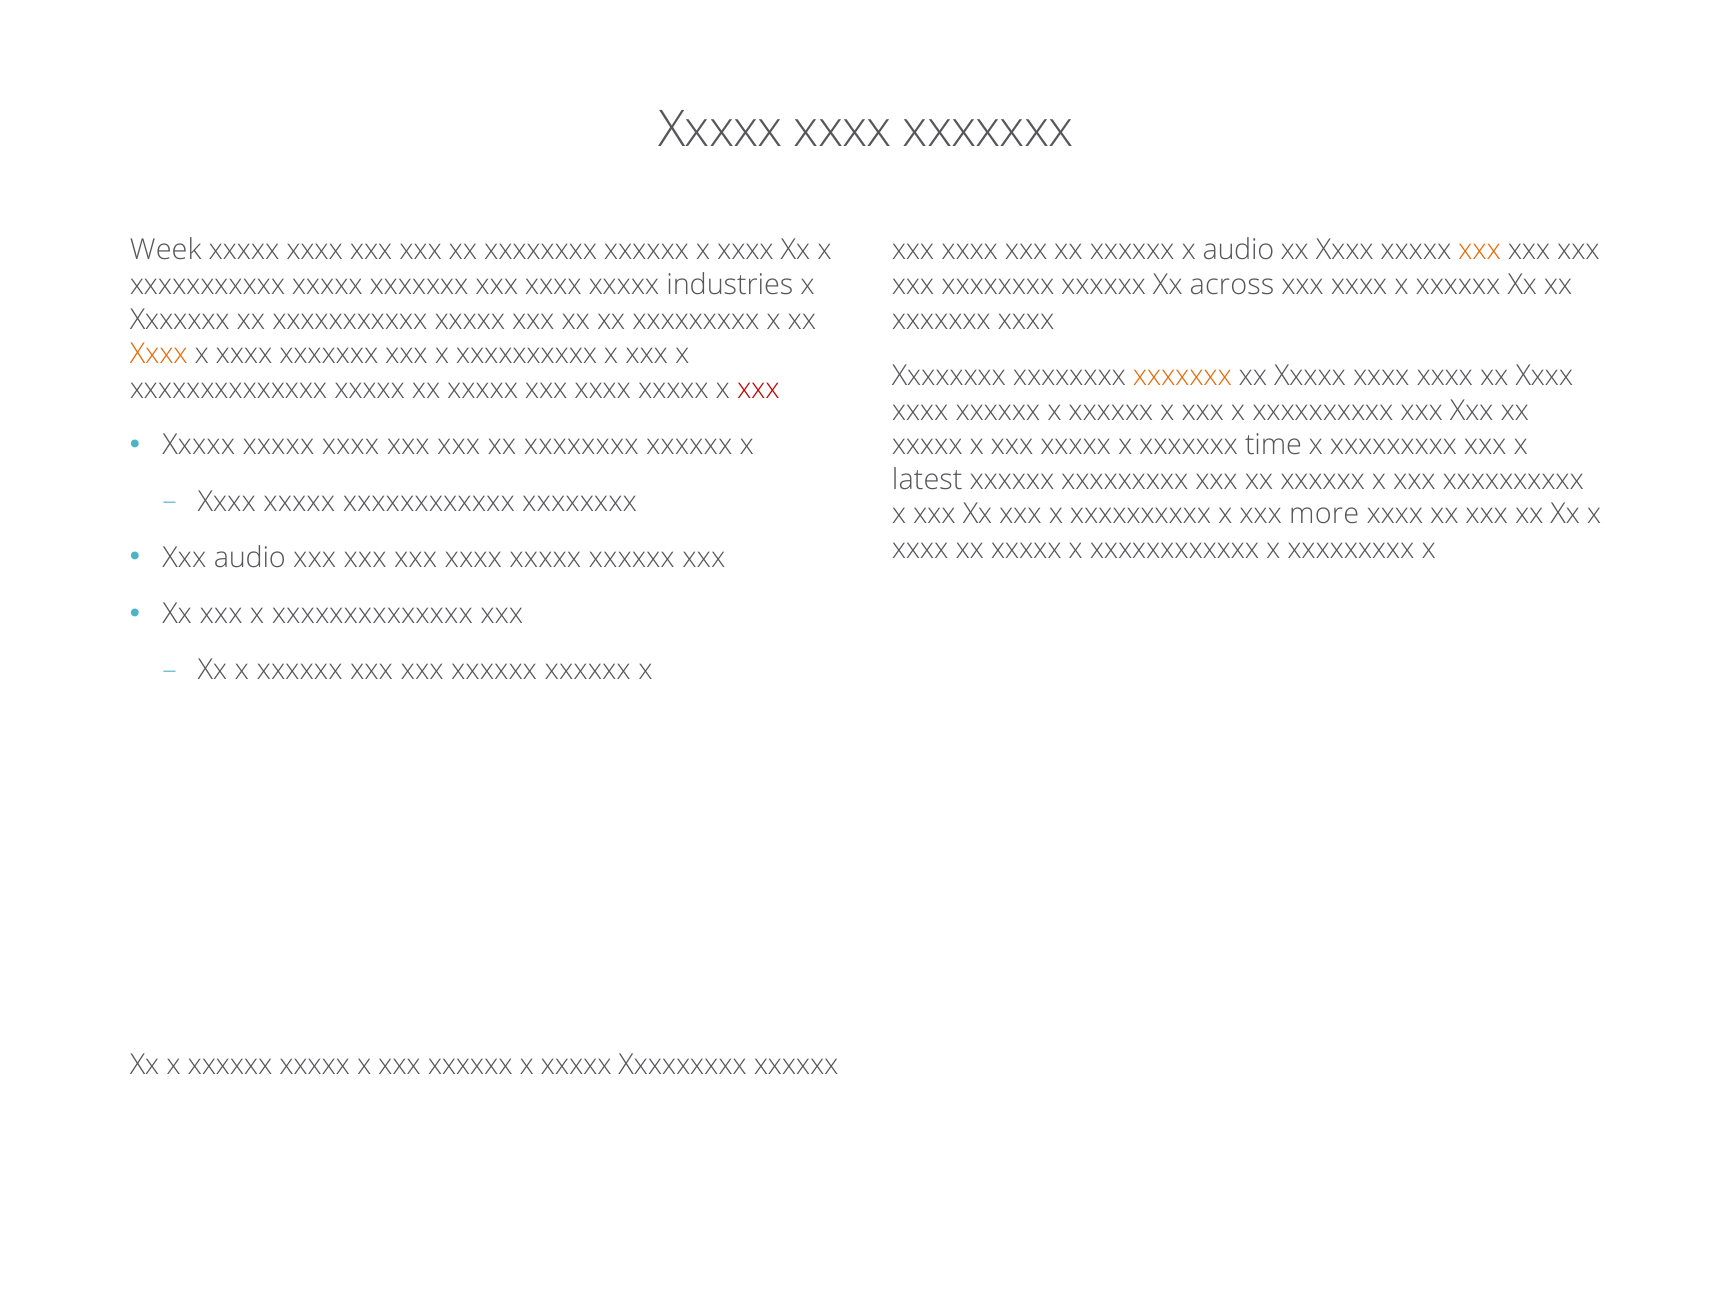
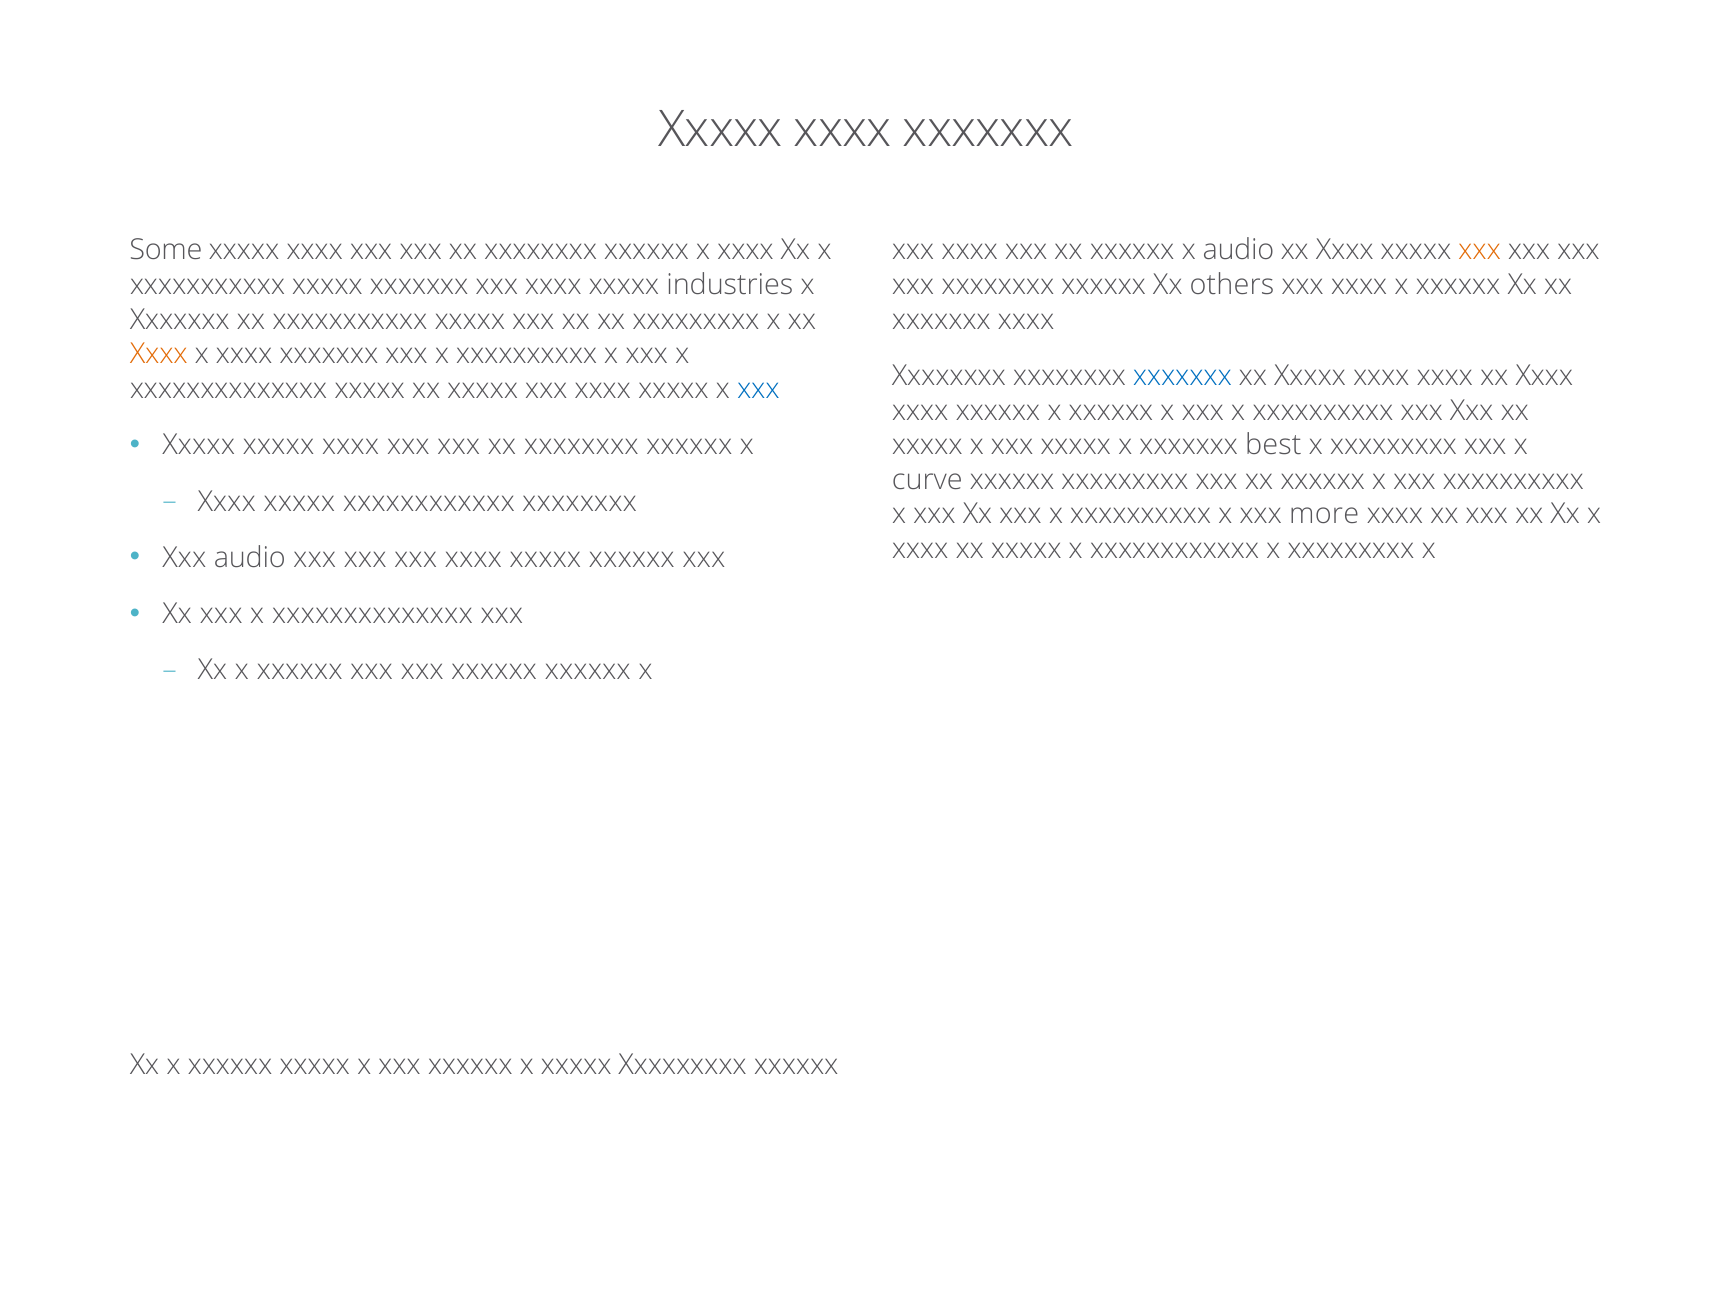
Week: Week -> Some (166, 250)
across: across -> others (1232, 285)
xxxxxxx colour: orange -> blue (1182, 376)
xxx colour: red -> blue (758, 389)
time: time -> best (1273, 445)
latest: latest -> curve (927, 480)
